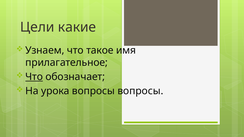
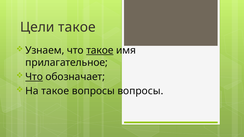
Цели какие: какие -> такое (77, 27)
такое underline: none -> present (100, 50)
На урока: урока -> такое (55, 91)
